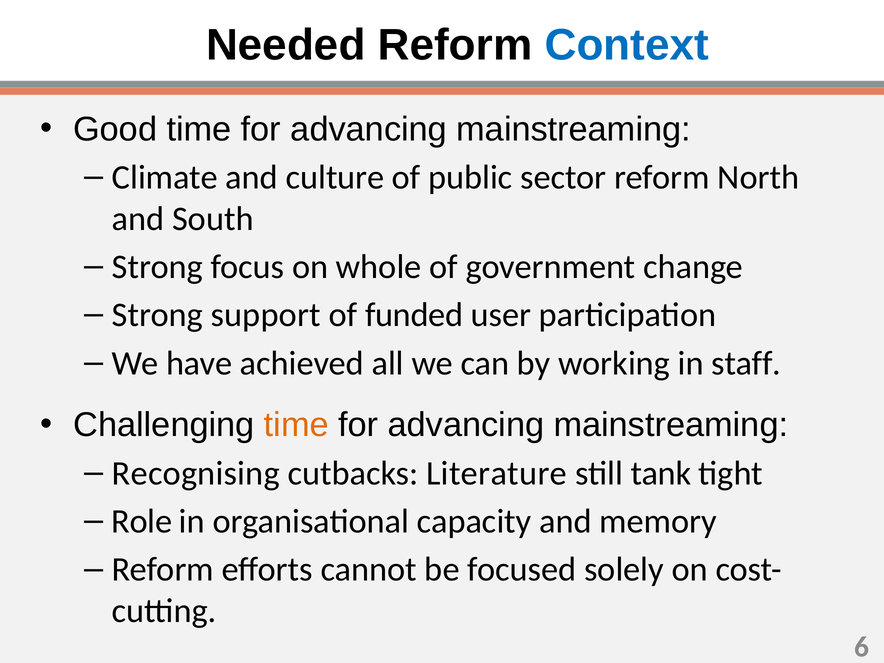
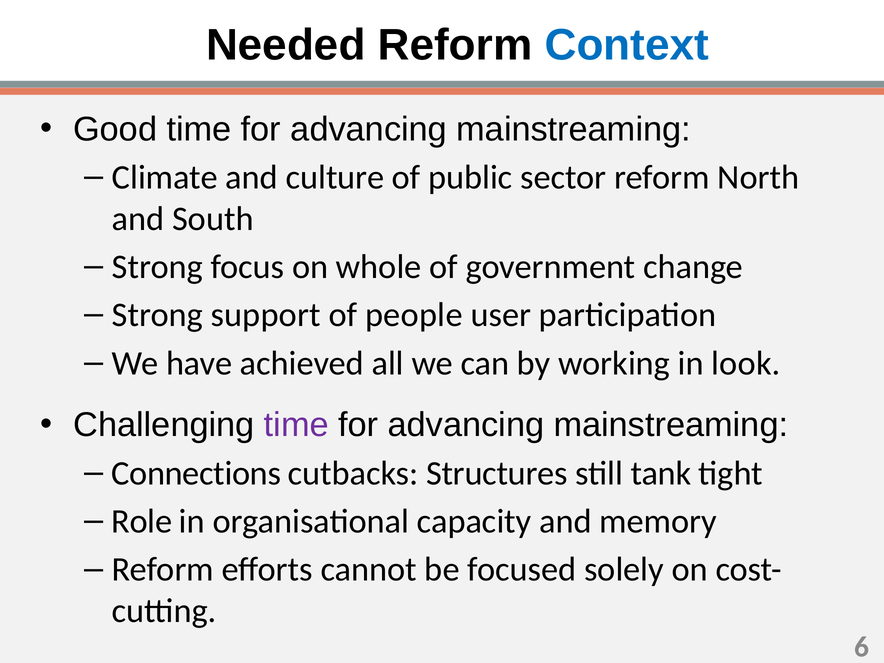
funded: funded -> people (414, 315)
staff: staff -> look (746, 363)
time colour: orange -> purple (296, 425)
Recognising: Recognising -> Connections (196, 473)
Literature: Literature -> Structures (497, 473)
